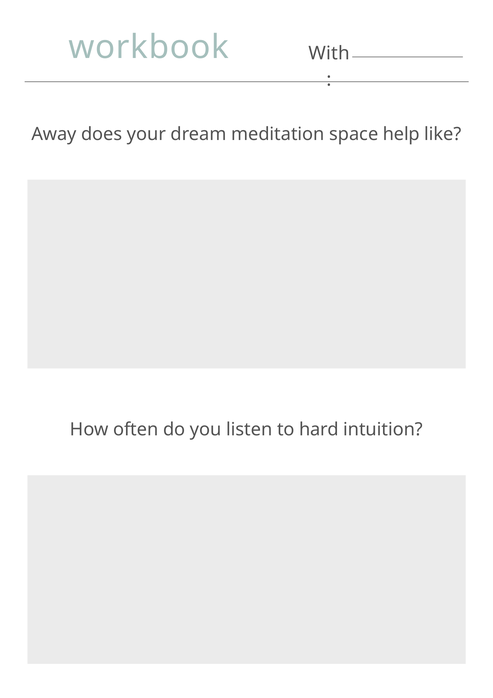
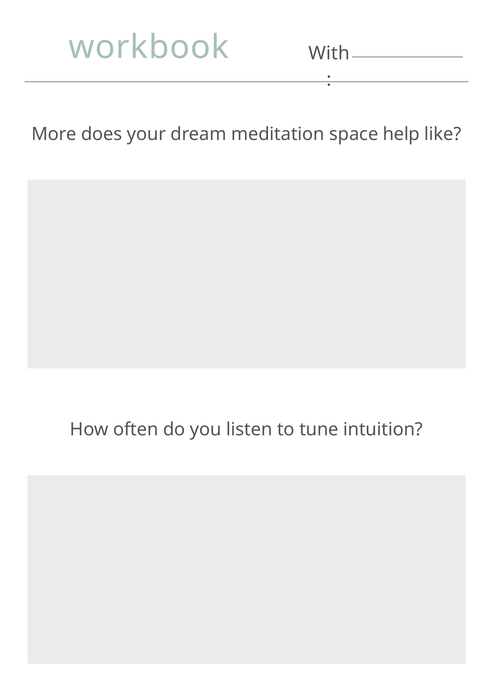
Away: Away -> More (54, 134)
hard: hard -> tune (319, 429)
